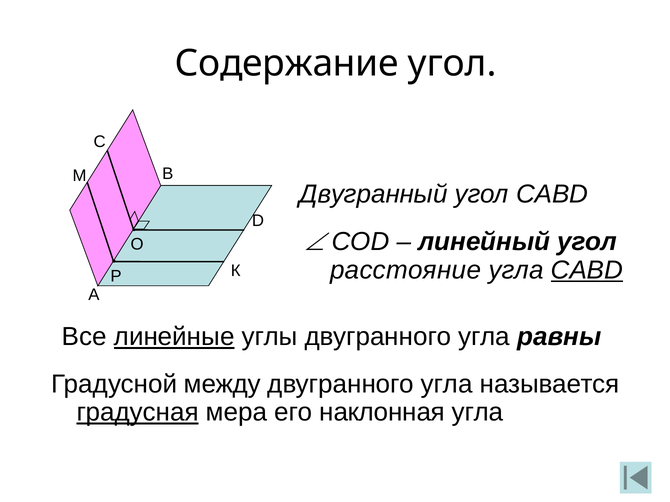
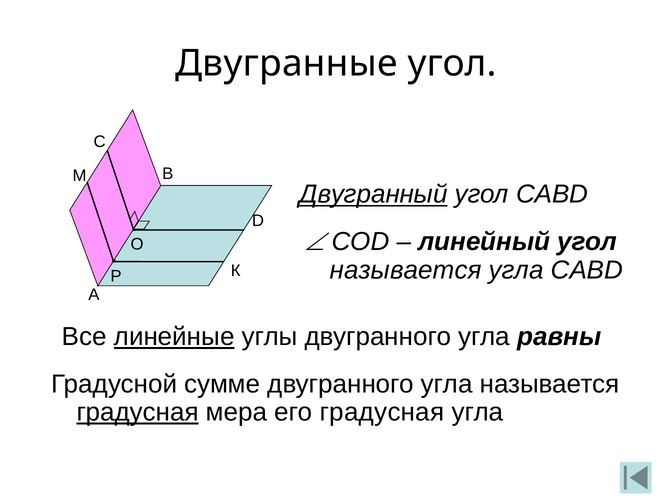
Содержание: Содержание -> Двугранные (287, 64)
Двугранный underline: none -> present (373, 195)
расстояние: расстояние -> называется (406, 270)
CABD underline: present -> none (587, 270)
между: между -> сумме (222, 385)
его наклонная: наклонная -> градусная (382, 413)
